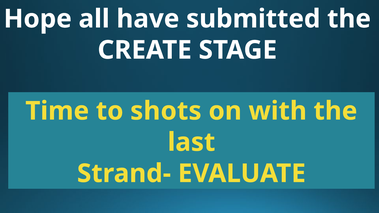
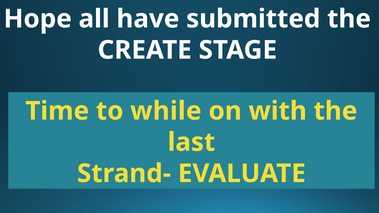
shots: shots -> while (166, 111)
